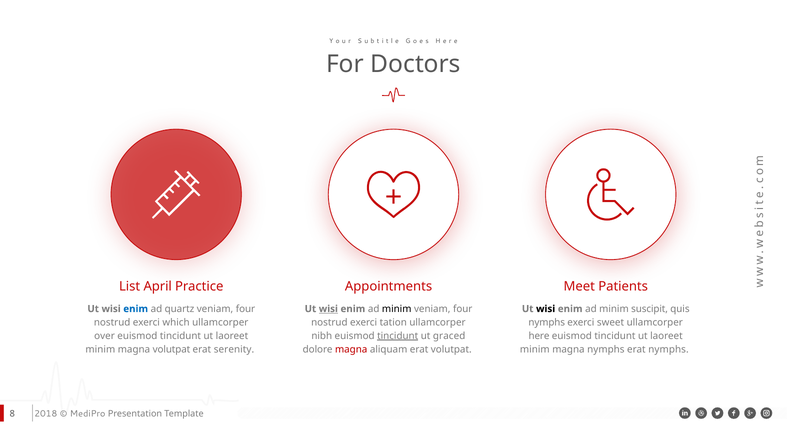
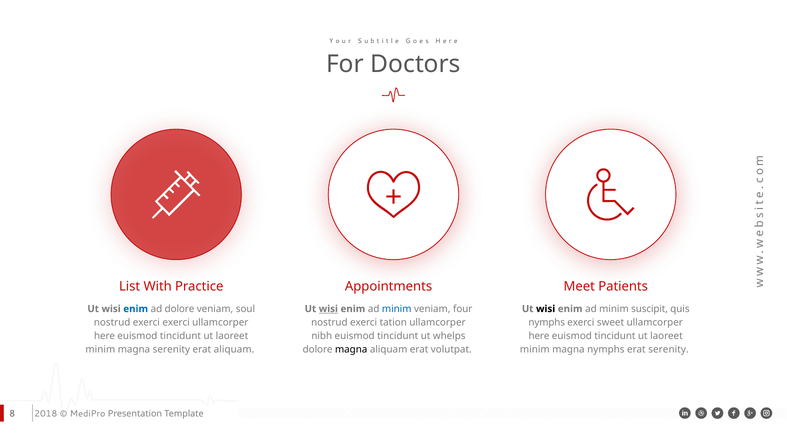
April: April -> With (158, 286)
ad quartz: quartz -> dolore (180, 309)
four: four -> soul (245, 309)
minim colour: black -> blue (397, 309)
exerci which: which -> exerci (176, 322)
over: over -> here (105, 336)
tincidunt underline: present -> none (398, 336)
graced: graced -> whelps (449, 336)
magna volutpat: volutpat -> serenity (171, 349)
erat serenity: serenity -> aliquam (234, 349)
magna colour: red -> black (351, 349)
erat nymphs: nymphs -> serenity (668, 349)
